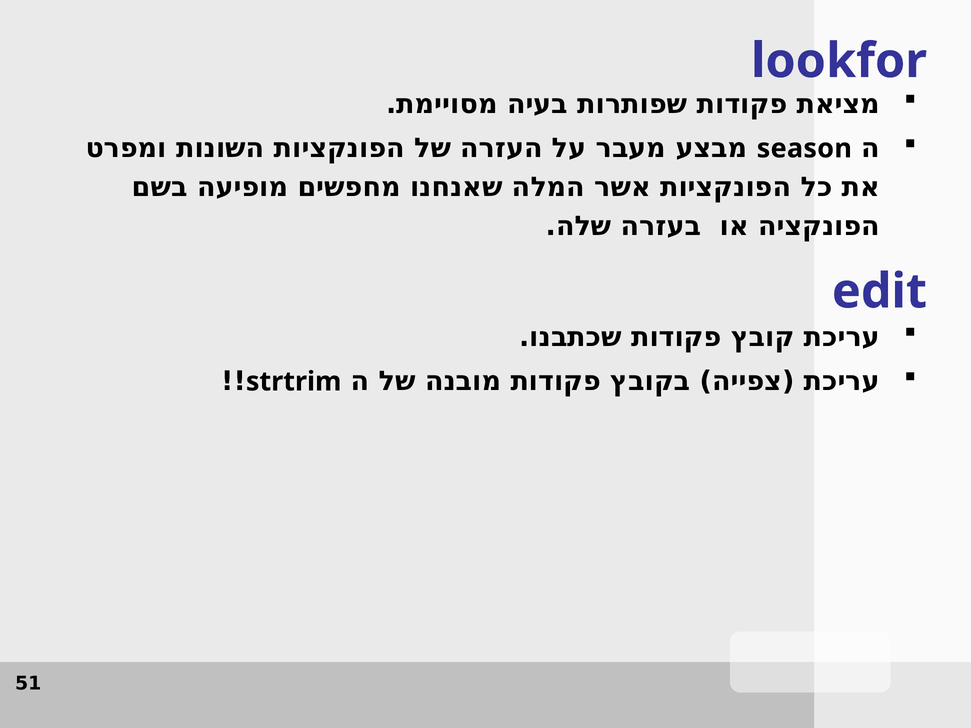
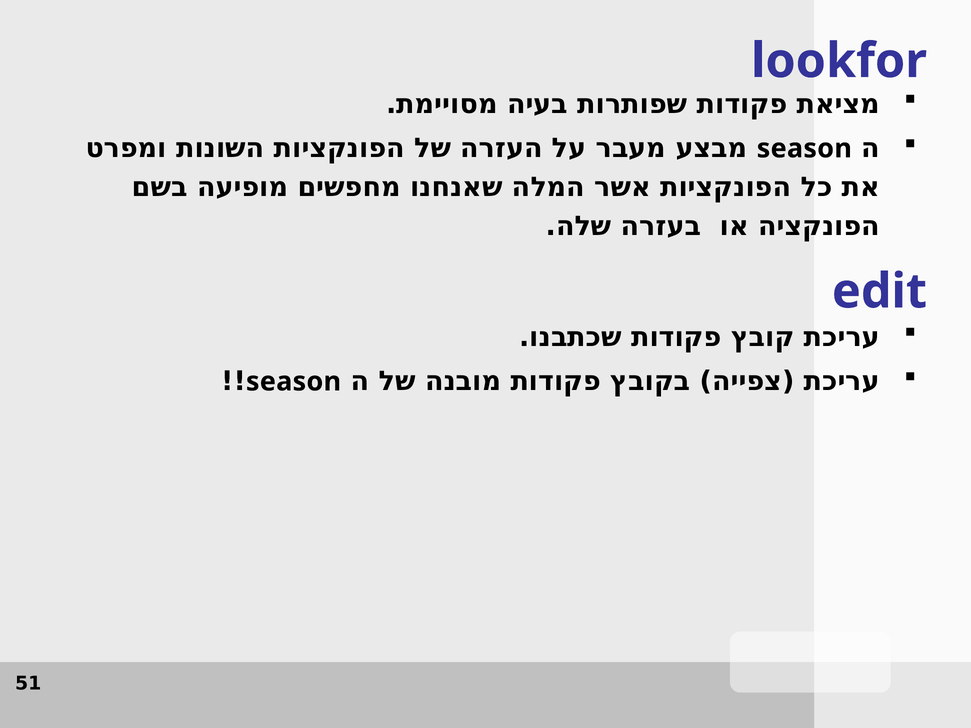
strtrim: strtrim -> season (294, 382)
